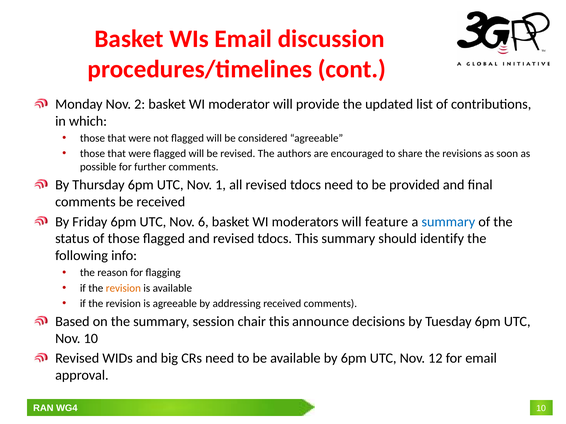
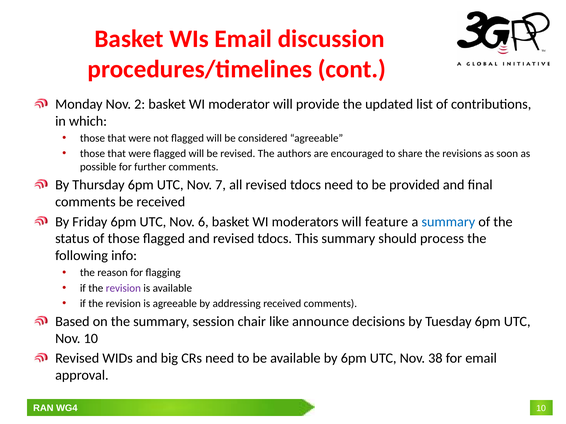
1: 1 -> 7 (221, 185)
identify: identify -> process (442, 239)
revision colour: orange -> purple (123, 288)
this: this -> like (279, 322)
12: 12 -> 38 (435, 359)
